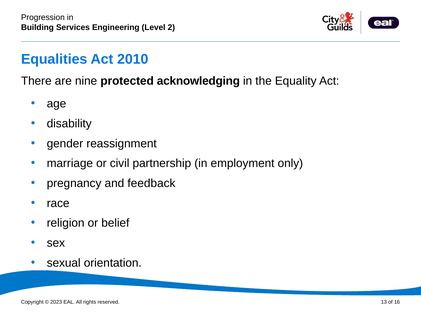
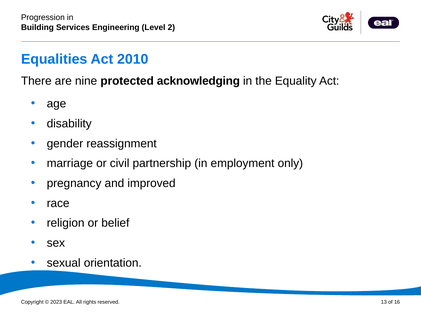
feedback: feedback -> improved (152, 183)
